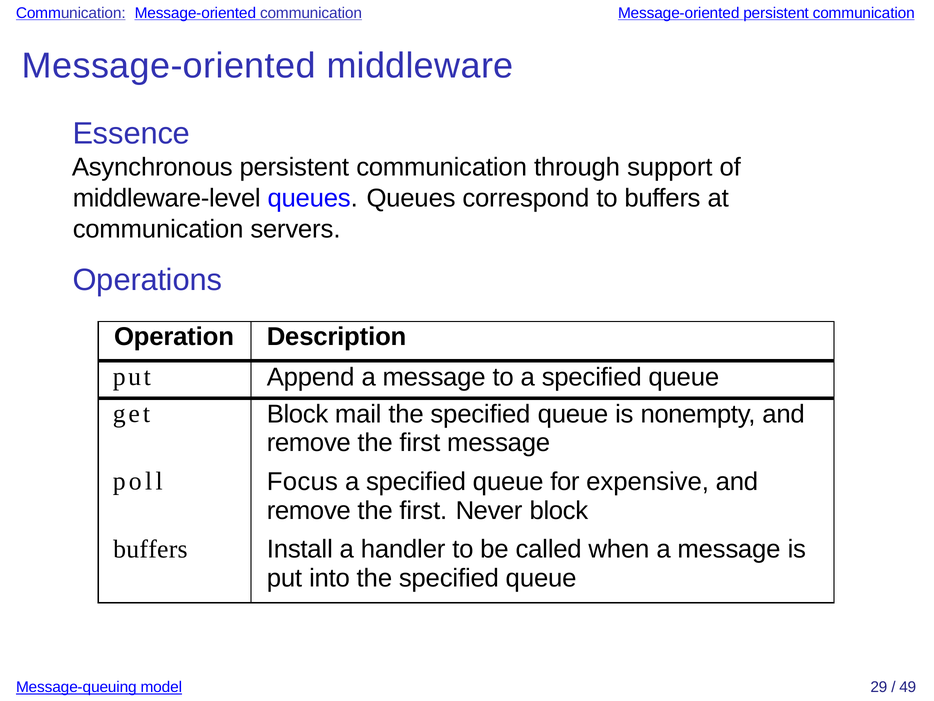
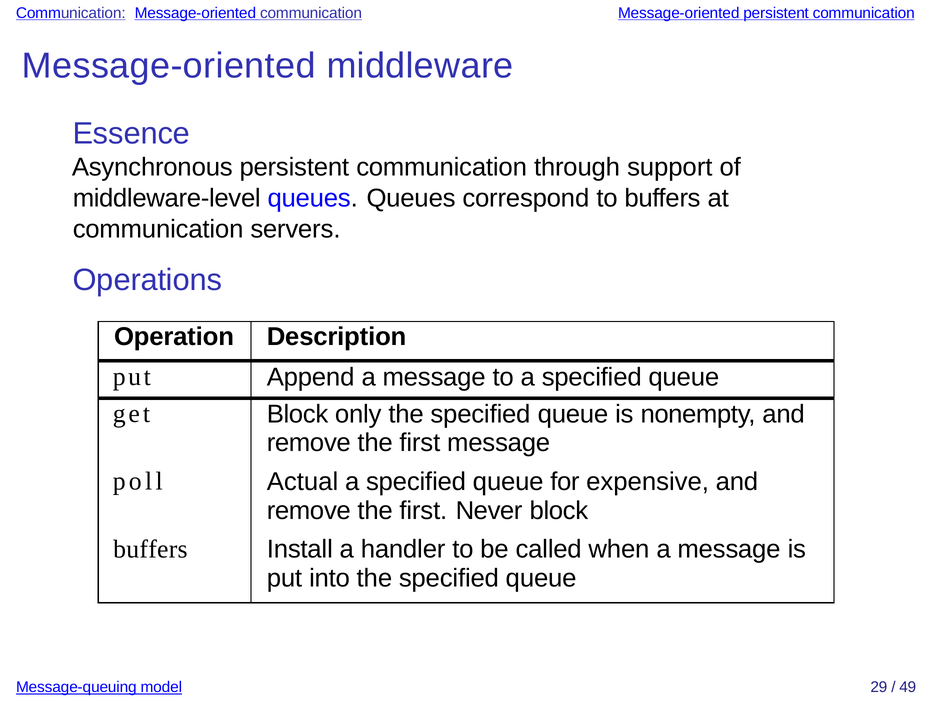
mail: mail -> only (358, 414)
Focus: Focus -> Actual (303, 482)
